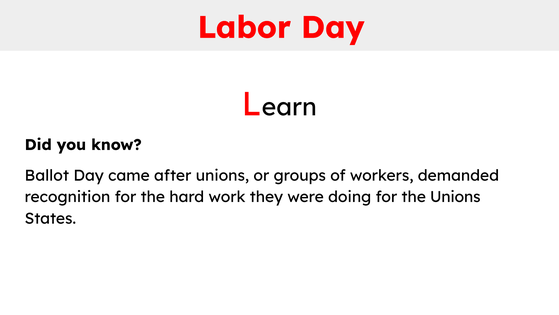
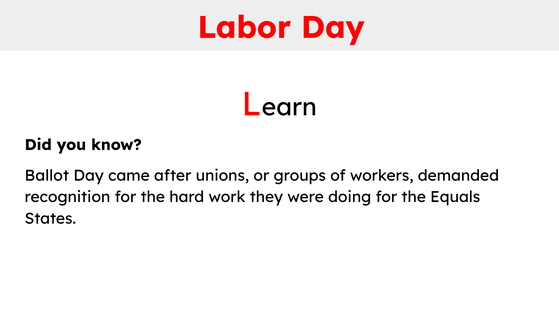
the Unions: Unions -> Equals (455, 197)
